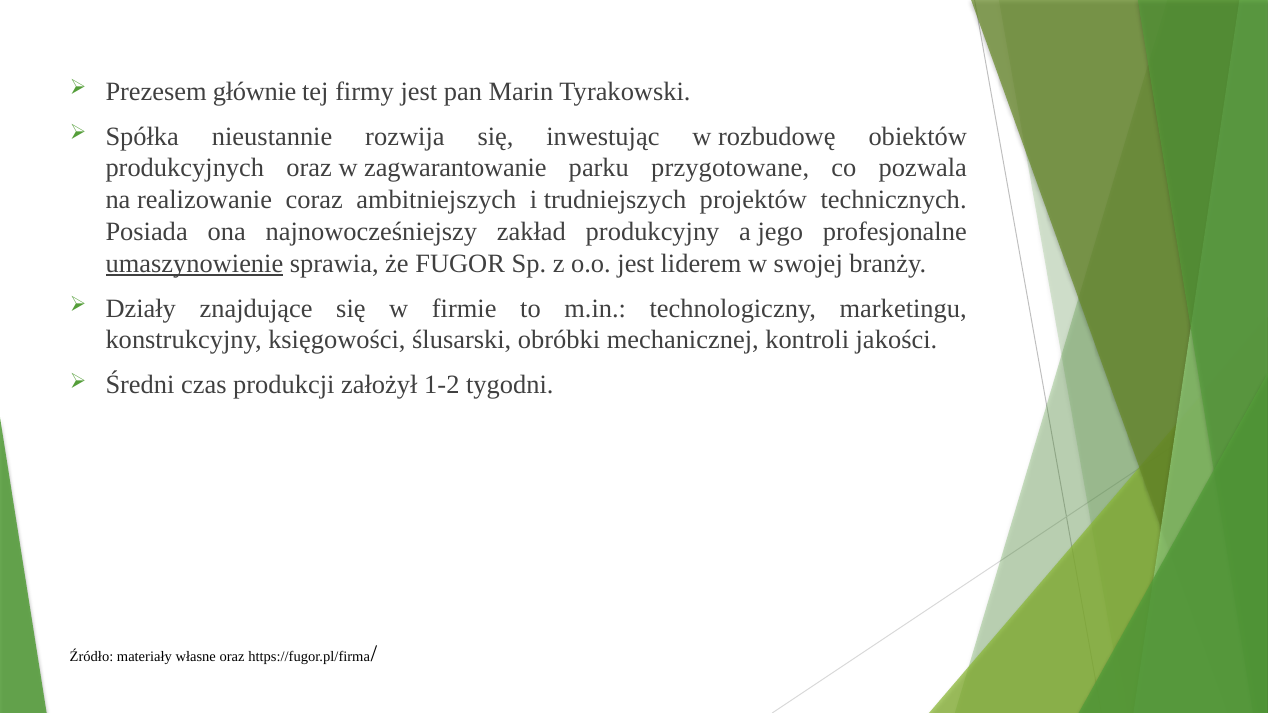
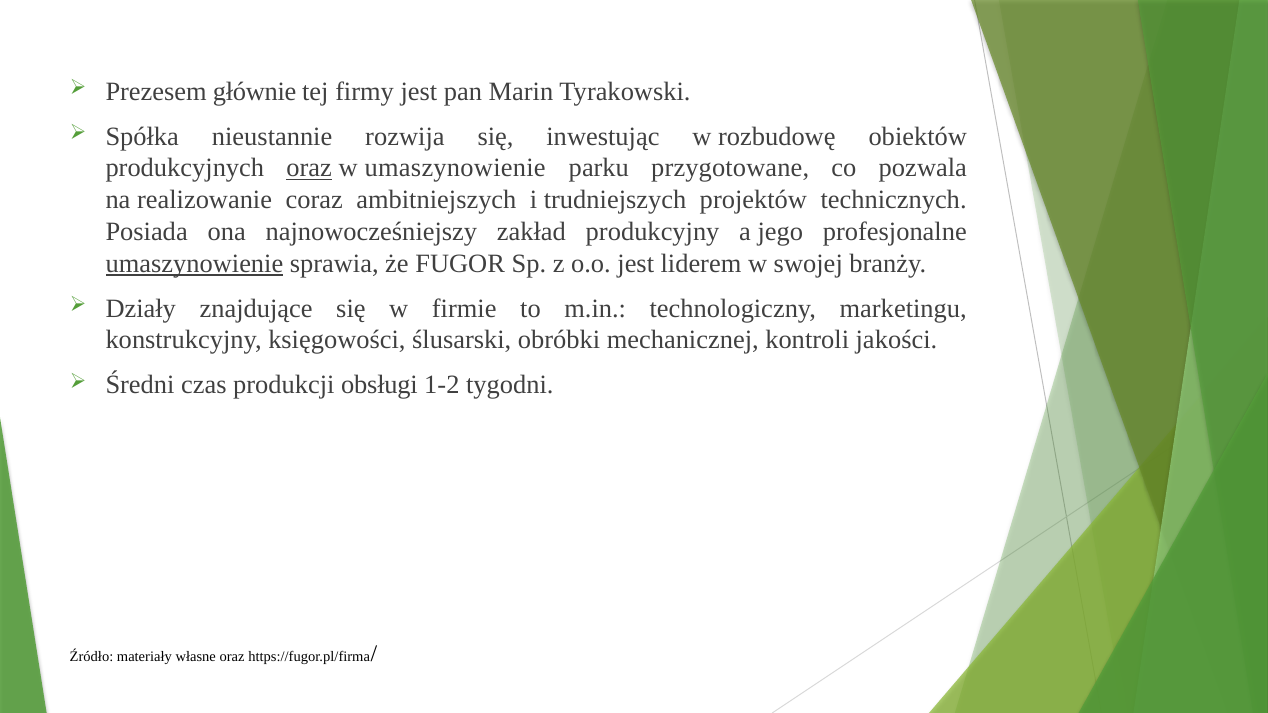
oraz underline: none -> present (309, 168)
w zagwarantowanie: zagwarantowanie -> umaszynowienie (455, 168)
założył: założył -> obsługi (379, 385)
